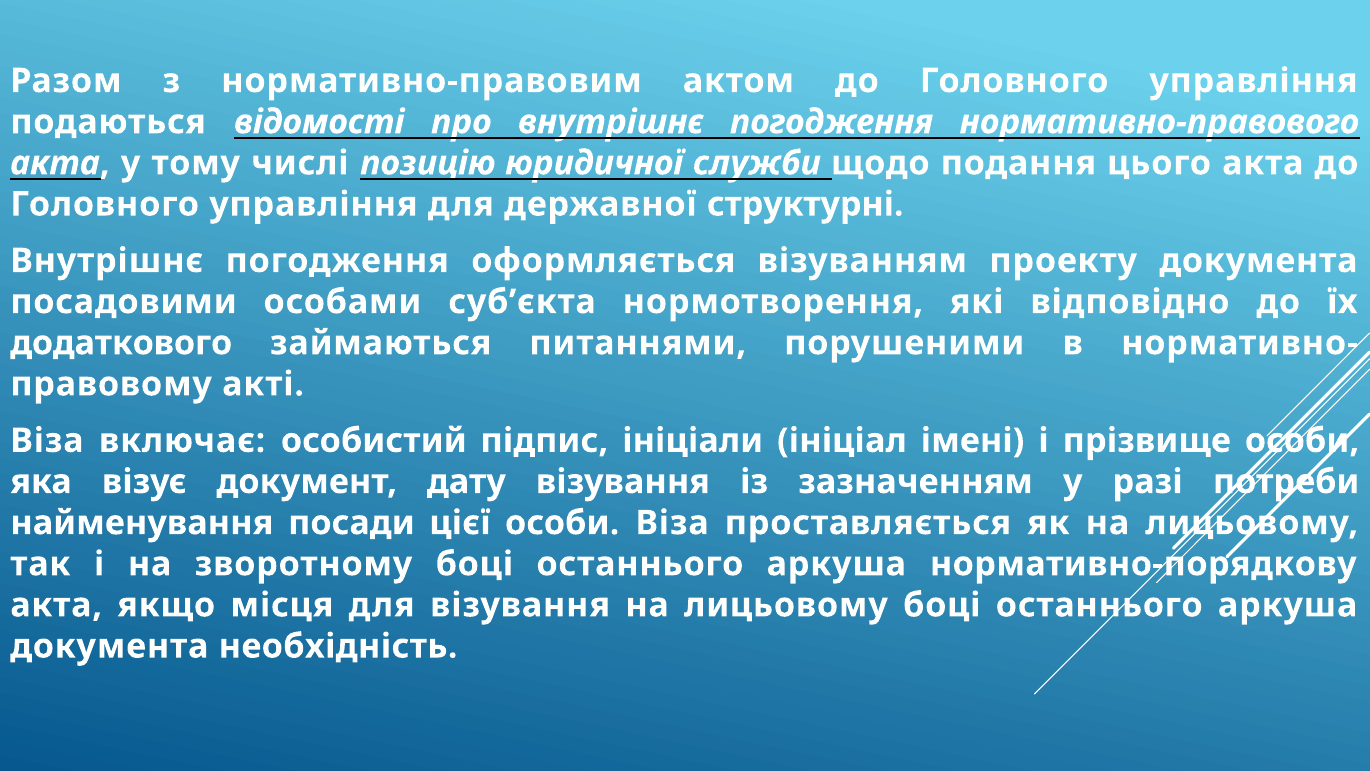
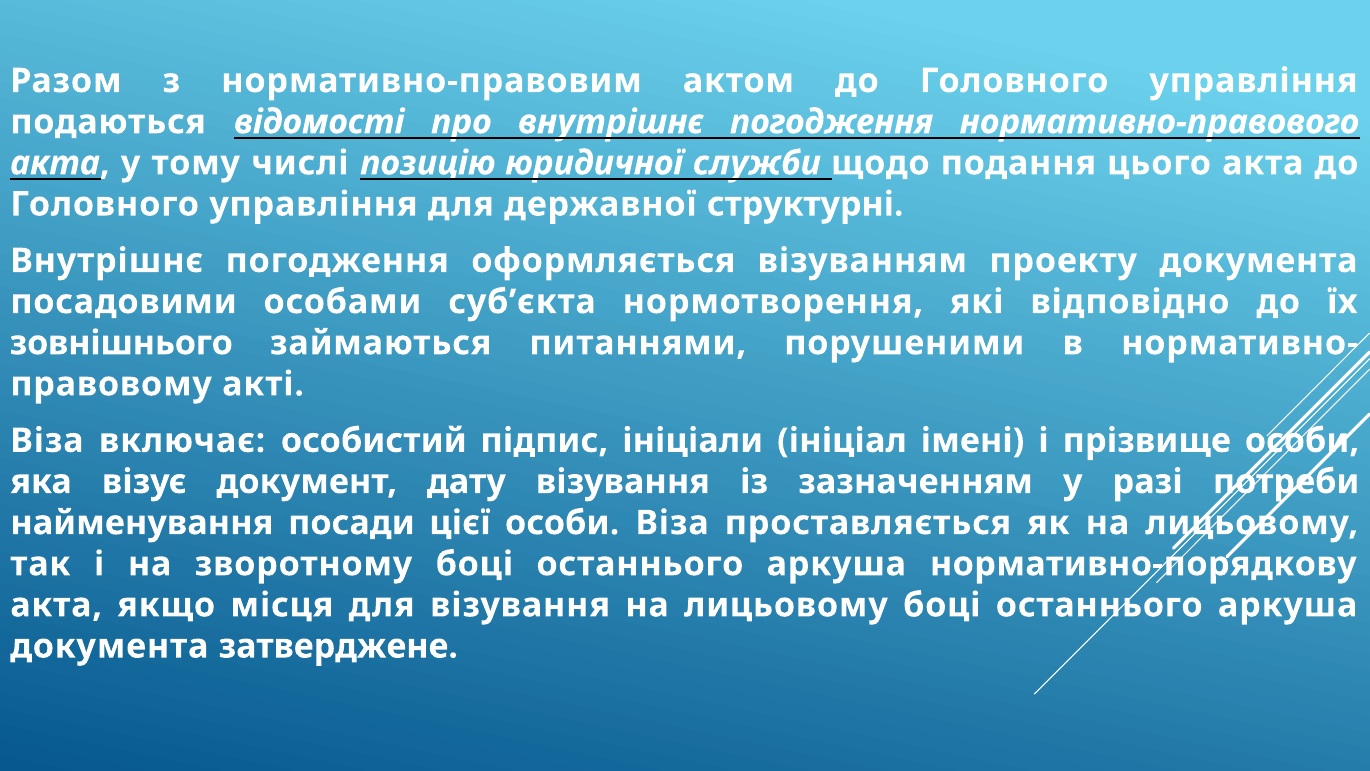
додаткового: додаткового -> зовнішнього (121, 343)
необхідність: необхідність -> затверджене (338, 646)
